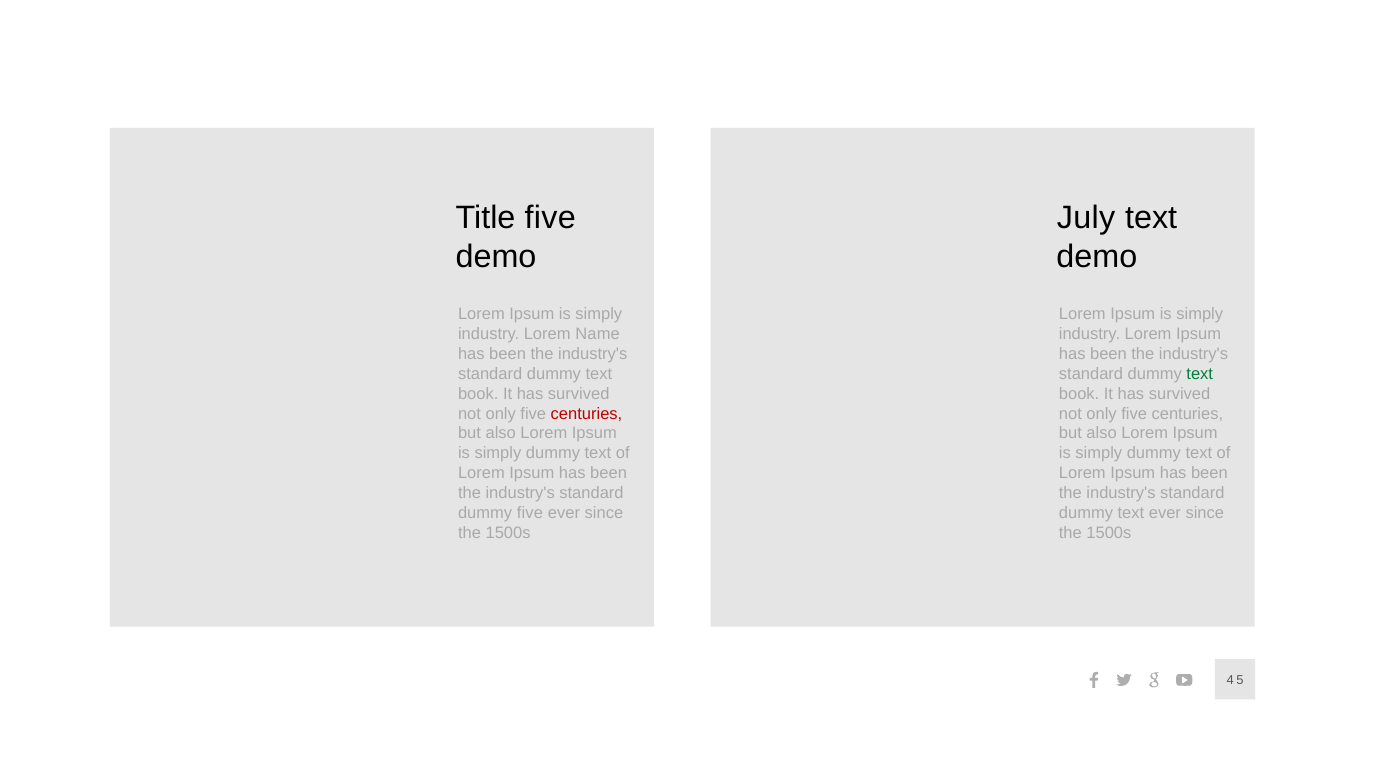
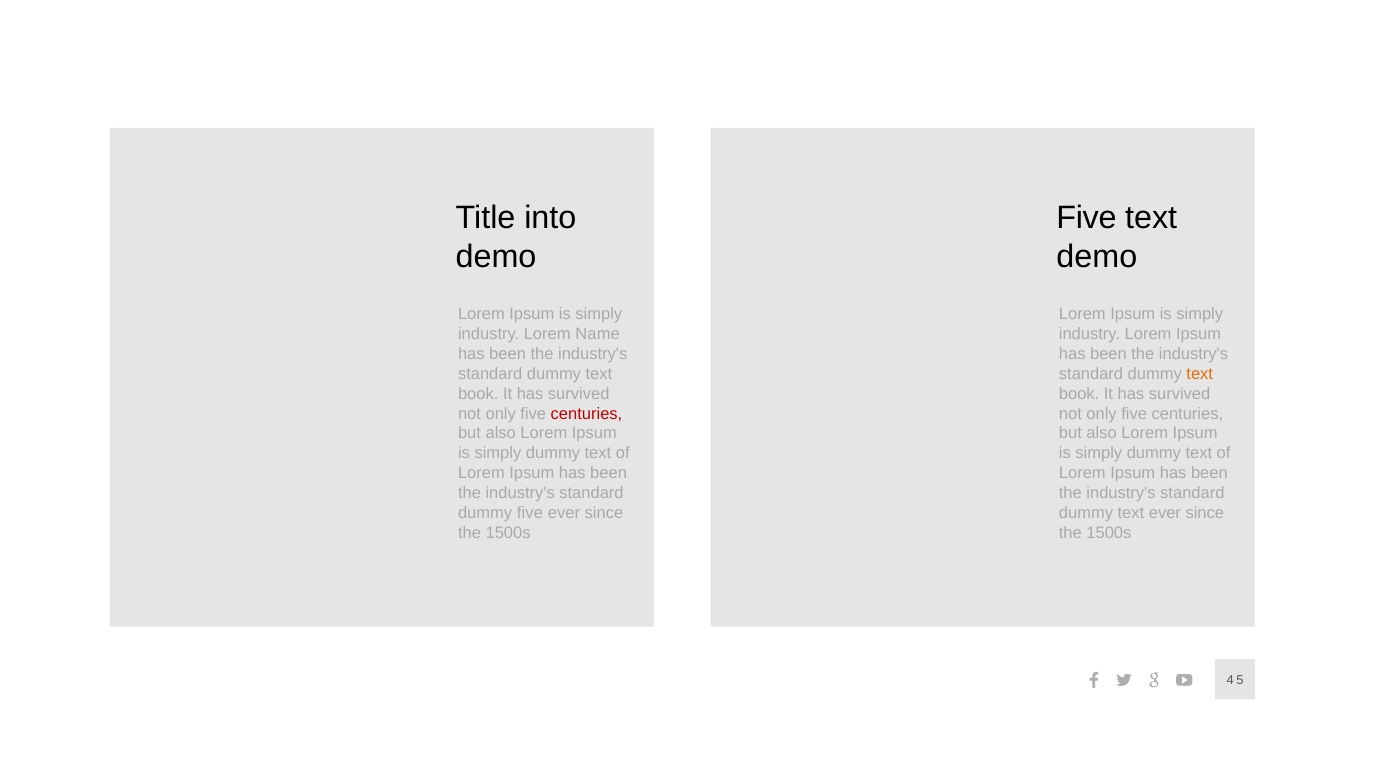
Title five: five -> into (550, 218)
July: July -> Five (1086, 218)
text colour: green -> orange (1200, 374)
